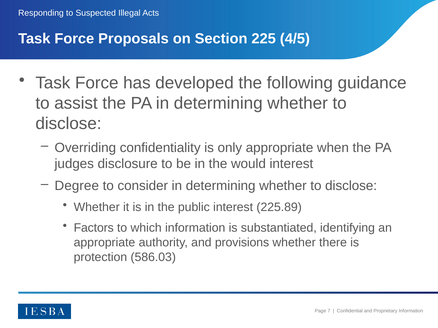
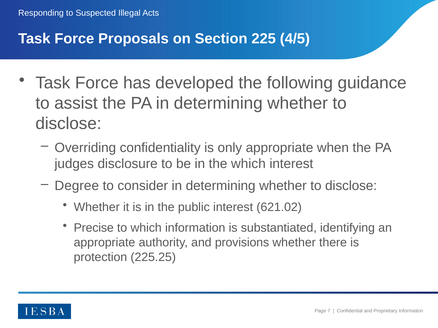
the would: would -> which (248, 164)
225.89: 225.89 -> 621.02 (279, 207)
Factors: Factors -> Precise (94, 228)
586.03: 586.03 -> 225.25 (153, 257)
